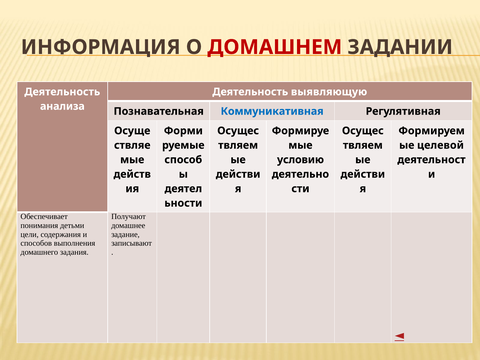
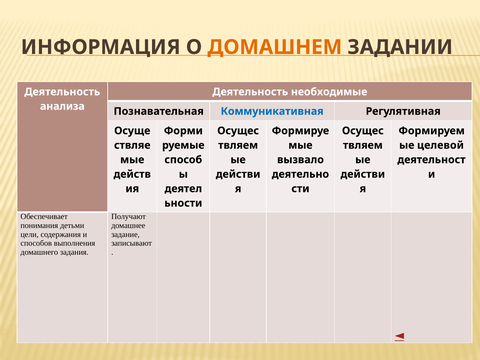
ДОМАШНЕМ colour: red -> orange (275, 47)
выявляющую: выявляющую -> необходимые (329, 92)
условию: условию -> вызвало (300, 160)
